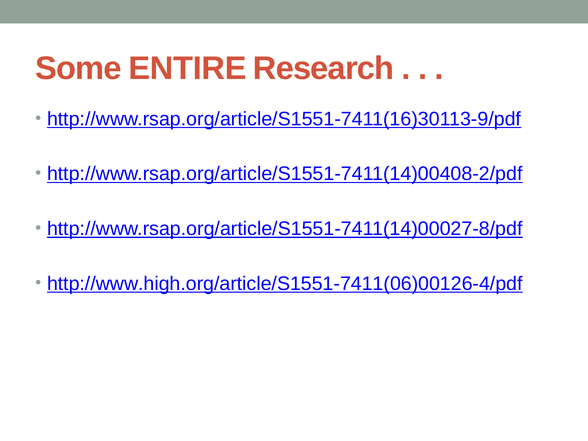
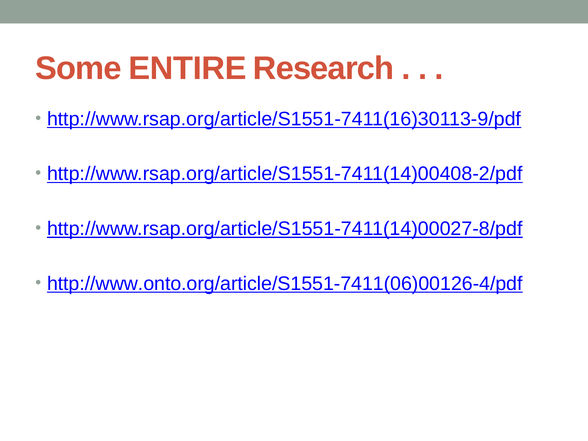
http://www.high.org/article/S1551-7411(06)00126-4/pdf: http://www.high.org/article/S1551-7411(06)00126-4/pdf -> http://www.onto.org/article/S1551-7411(06)00126-4/pdf (285, 284)
